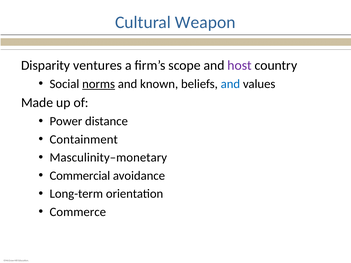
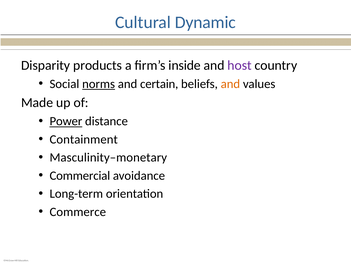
Weapon: Weapon -> Dynamic (205, 22)
ventures: ventures -> products (98, 65)
scope: scope -> inside (185, 65)
known: known -> certain (159, 84)
and colour: blue -> orange (230, 84)
Power underline: none -> present (66, 121)
